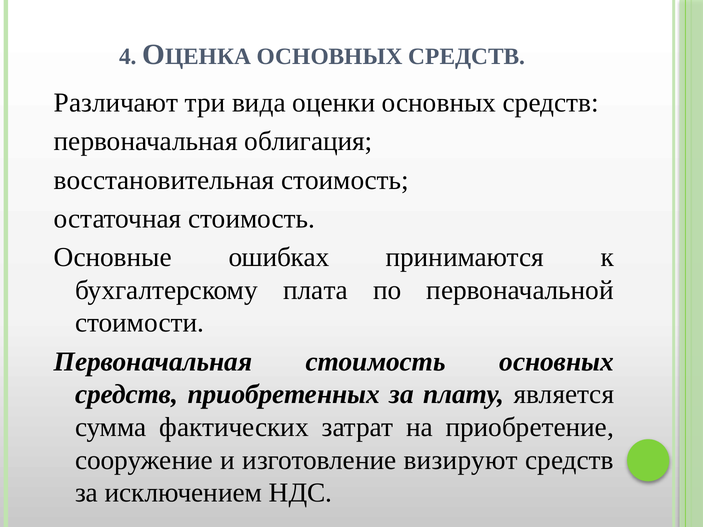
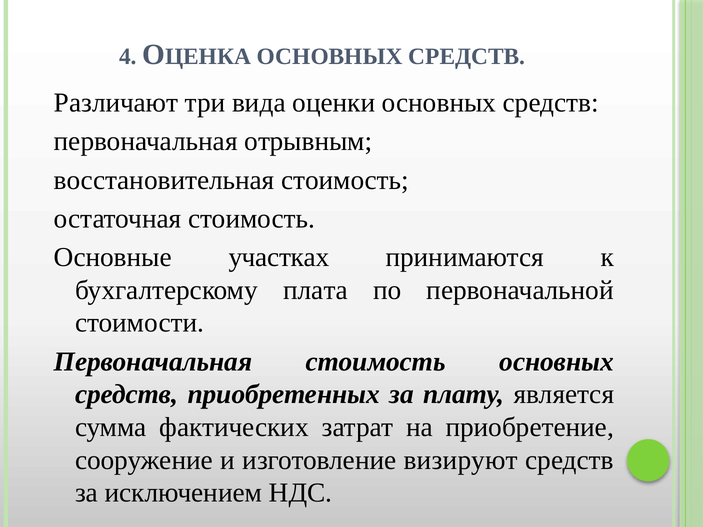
облигация: облигация -> отрывным (308, 141)
ошибках: ошибках -> участках (279, 257)
